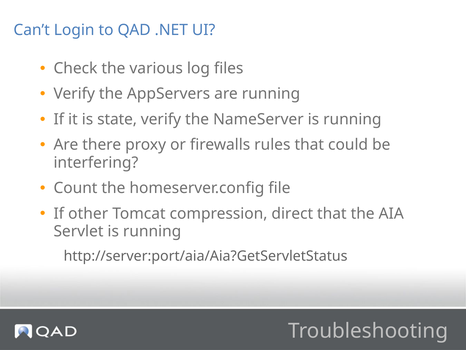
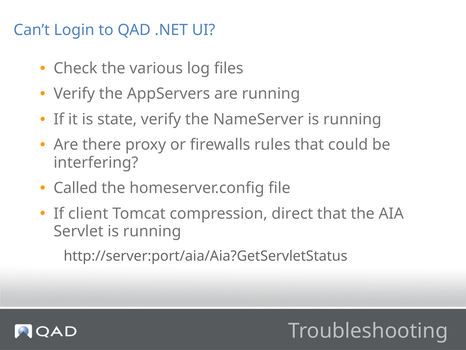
Count: Count -> Called (76, 188)
other: other -> client (88, 213)
